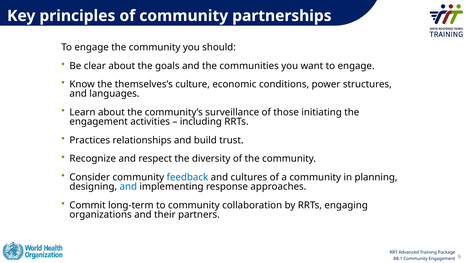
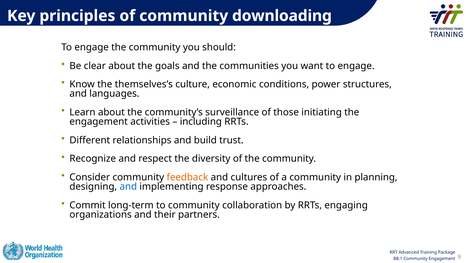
partnerships: partnerships -> downloading (282, 16)
Practices: Practices -> Different (90, 140)
feedback colour: blue -> orange (187, 178)
